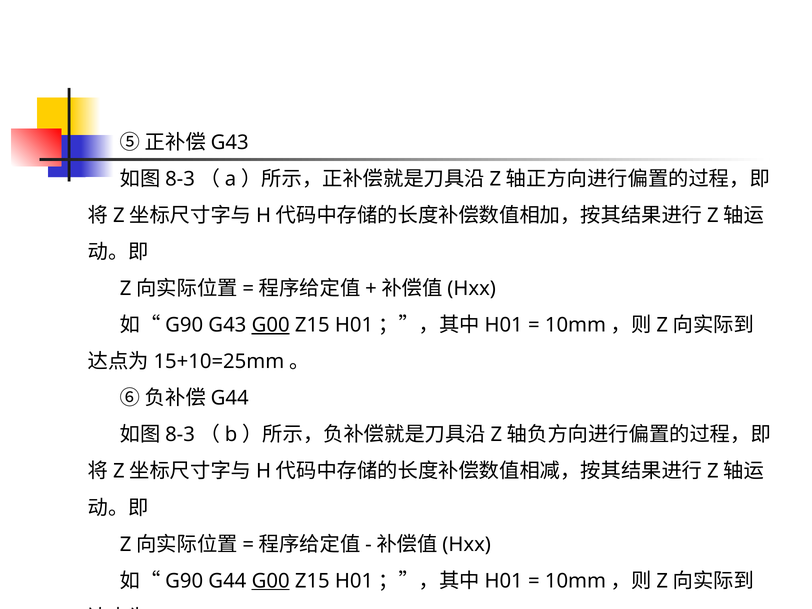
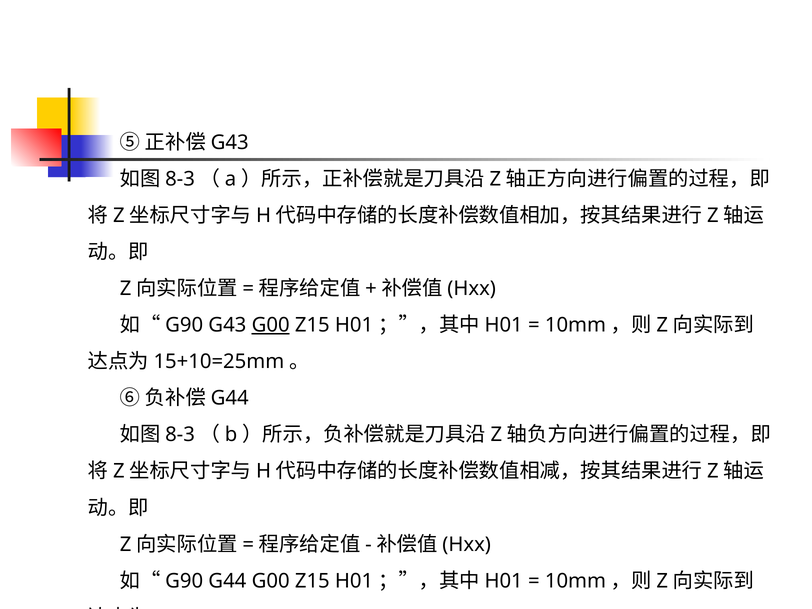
G00 underline: present -> none (271, 581)
